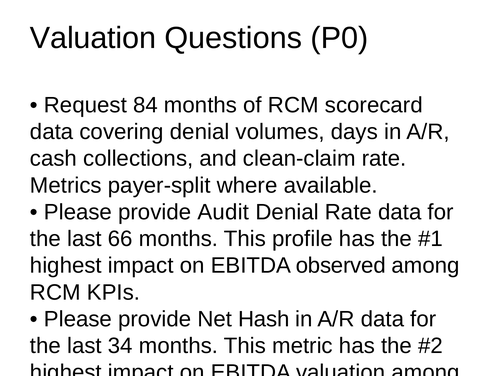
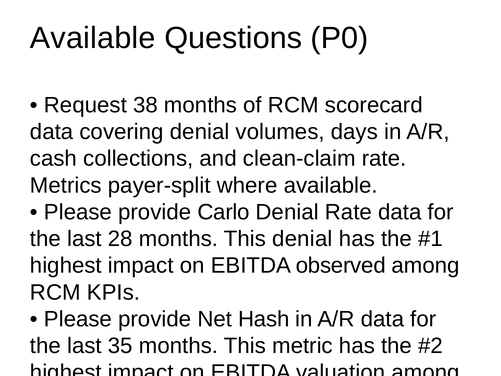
Valuation: Valuation -> Available (93, 38)
84: 84 -> 38 (145, 105)
Audit: Audit -> Carlo (223, 212)
66: 66 -> 28 (120, 239)
This profile: profile -> denial (302, 239)
34: 34 -> 35 (120, 346)
